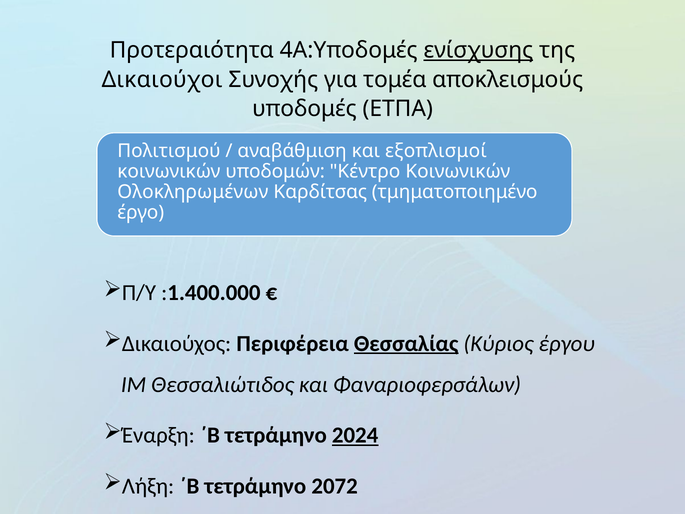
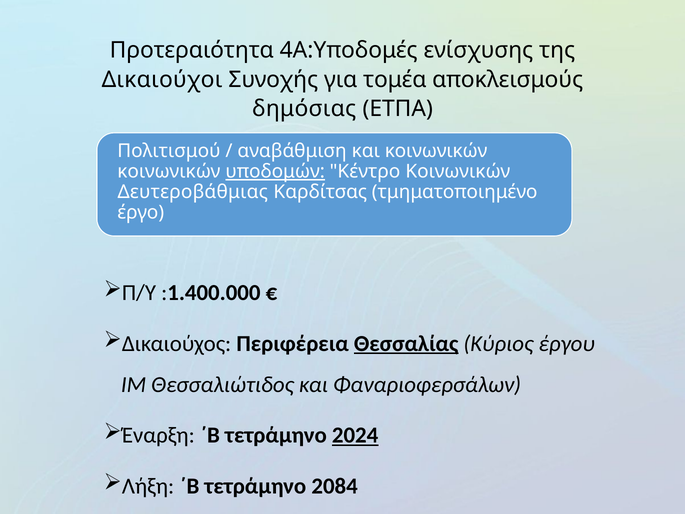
ενίσχυσης underline: present -> none (478, 50)
υποδομές: υποδομές -> δημόσιας (304, 109)
και εξοπλισμοί: εξοπλισμοί -> κοινωνικών (436, 151)
υποδομών underline: none -> present (275, 171)
Ολοκληρωμένων: Ολοκληρωμένων -> Δευτεροβάθμιας (193, 192)
2072: 2072 -> 2084 (335, 486)
